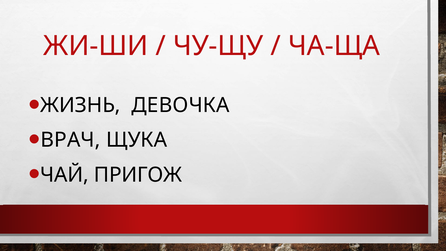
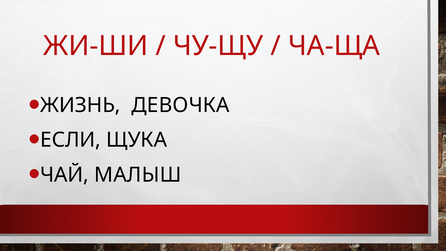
ВРАЧ: ВРАЧ -> ЕСЛИ (71, 140)
ПРИГОЖ: ПРИГОЖ -> МАЛЫШ (138, 175)
